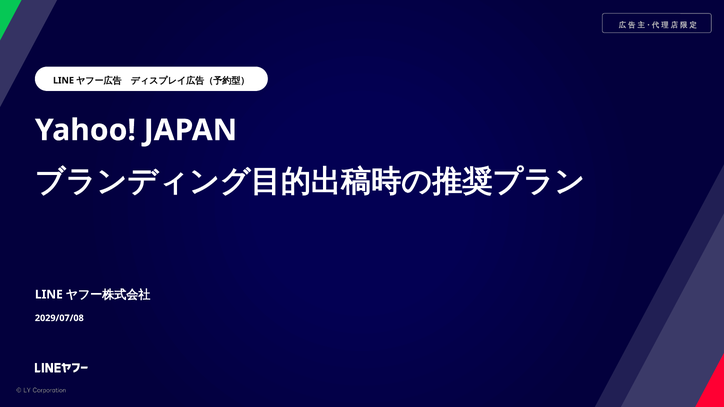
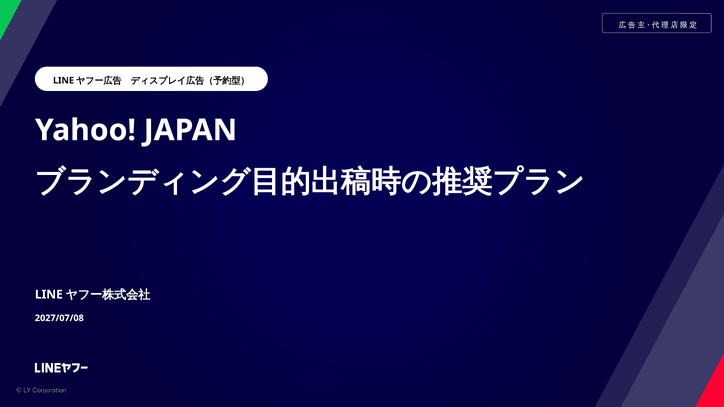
2029/07/08: 2029/07/08 -> 2027/07/08 (59, 318)
